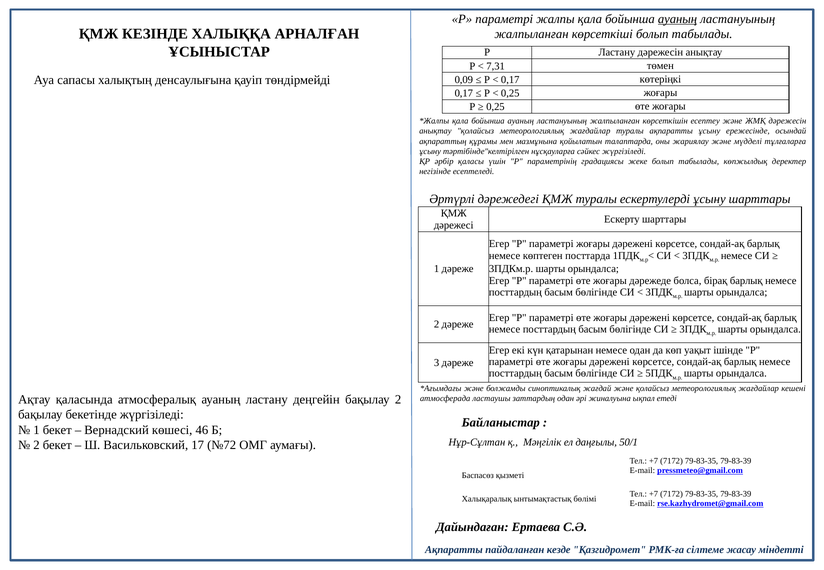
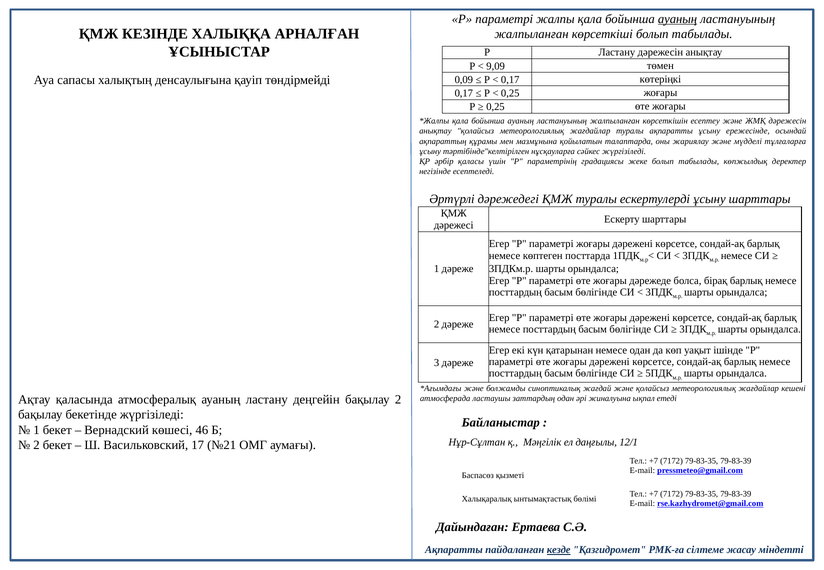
7,31: 7,31 -> 9,09 (496, 66)
50/1: 50/1 -> 12/1 (629, 443)
№72: №72 -> №21 (222, 445)
кезде underline: none -> present (559, 550)
